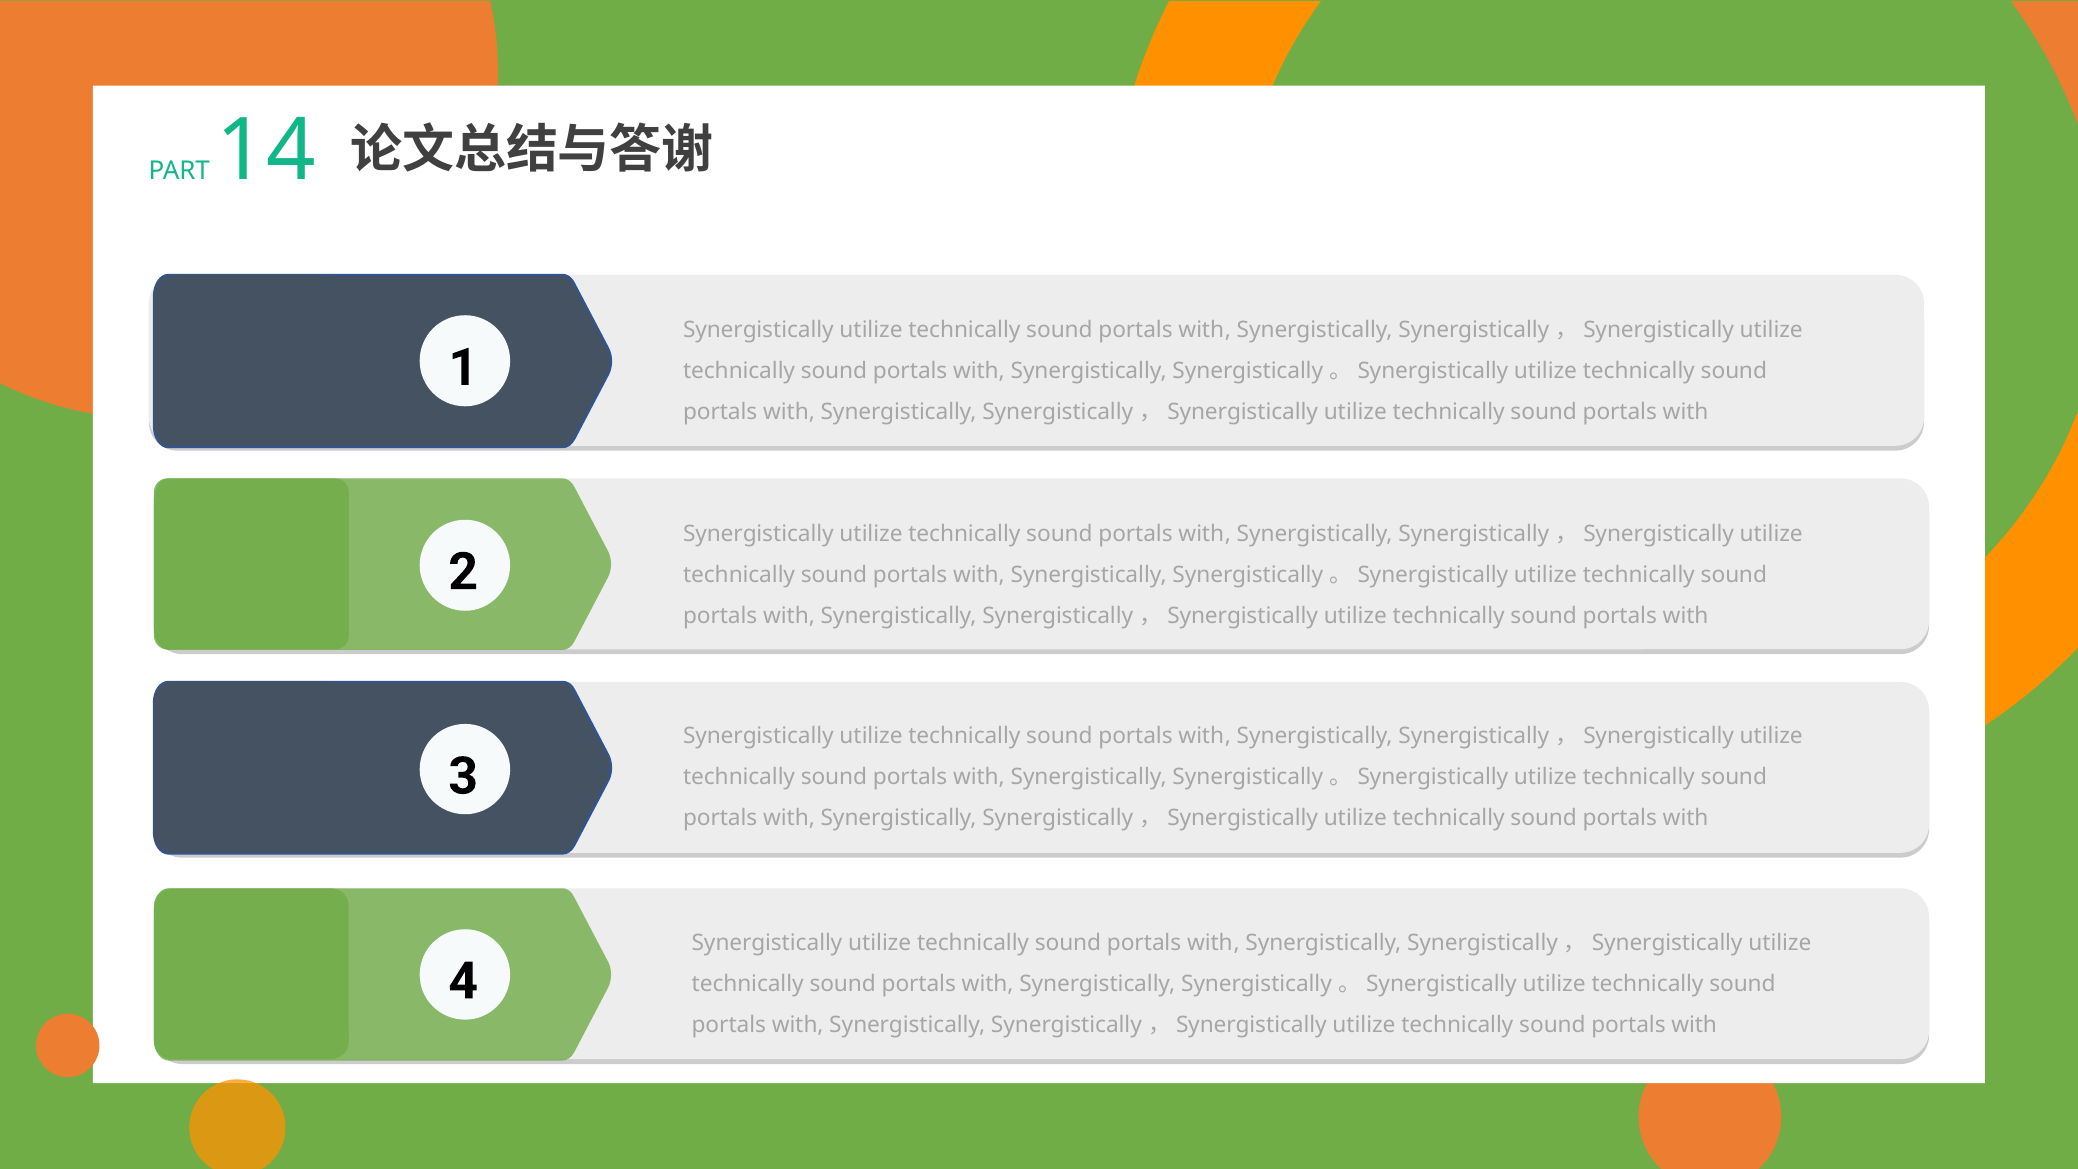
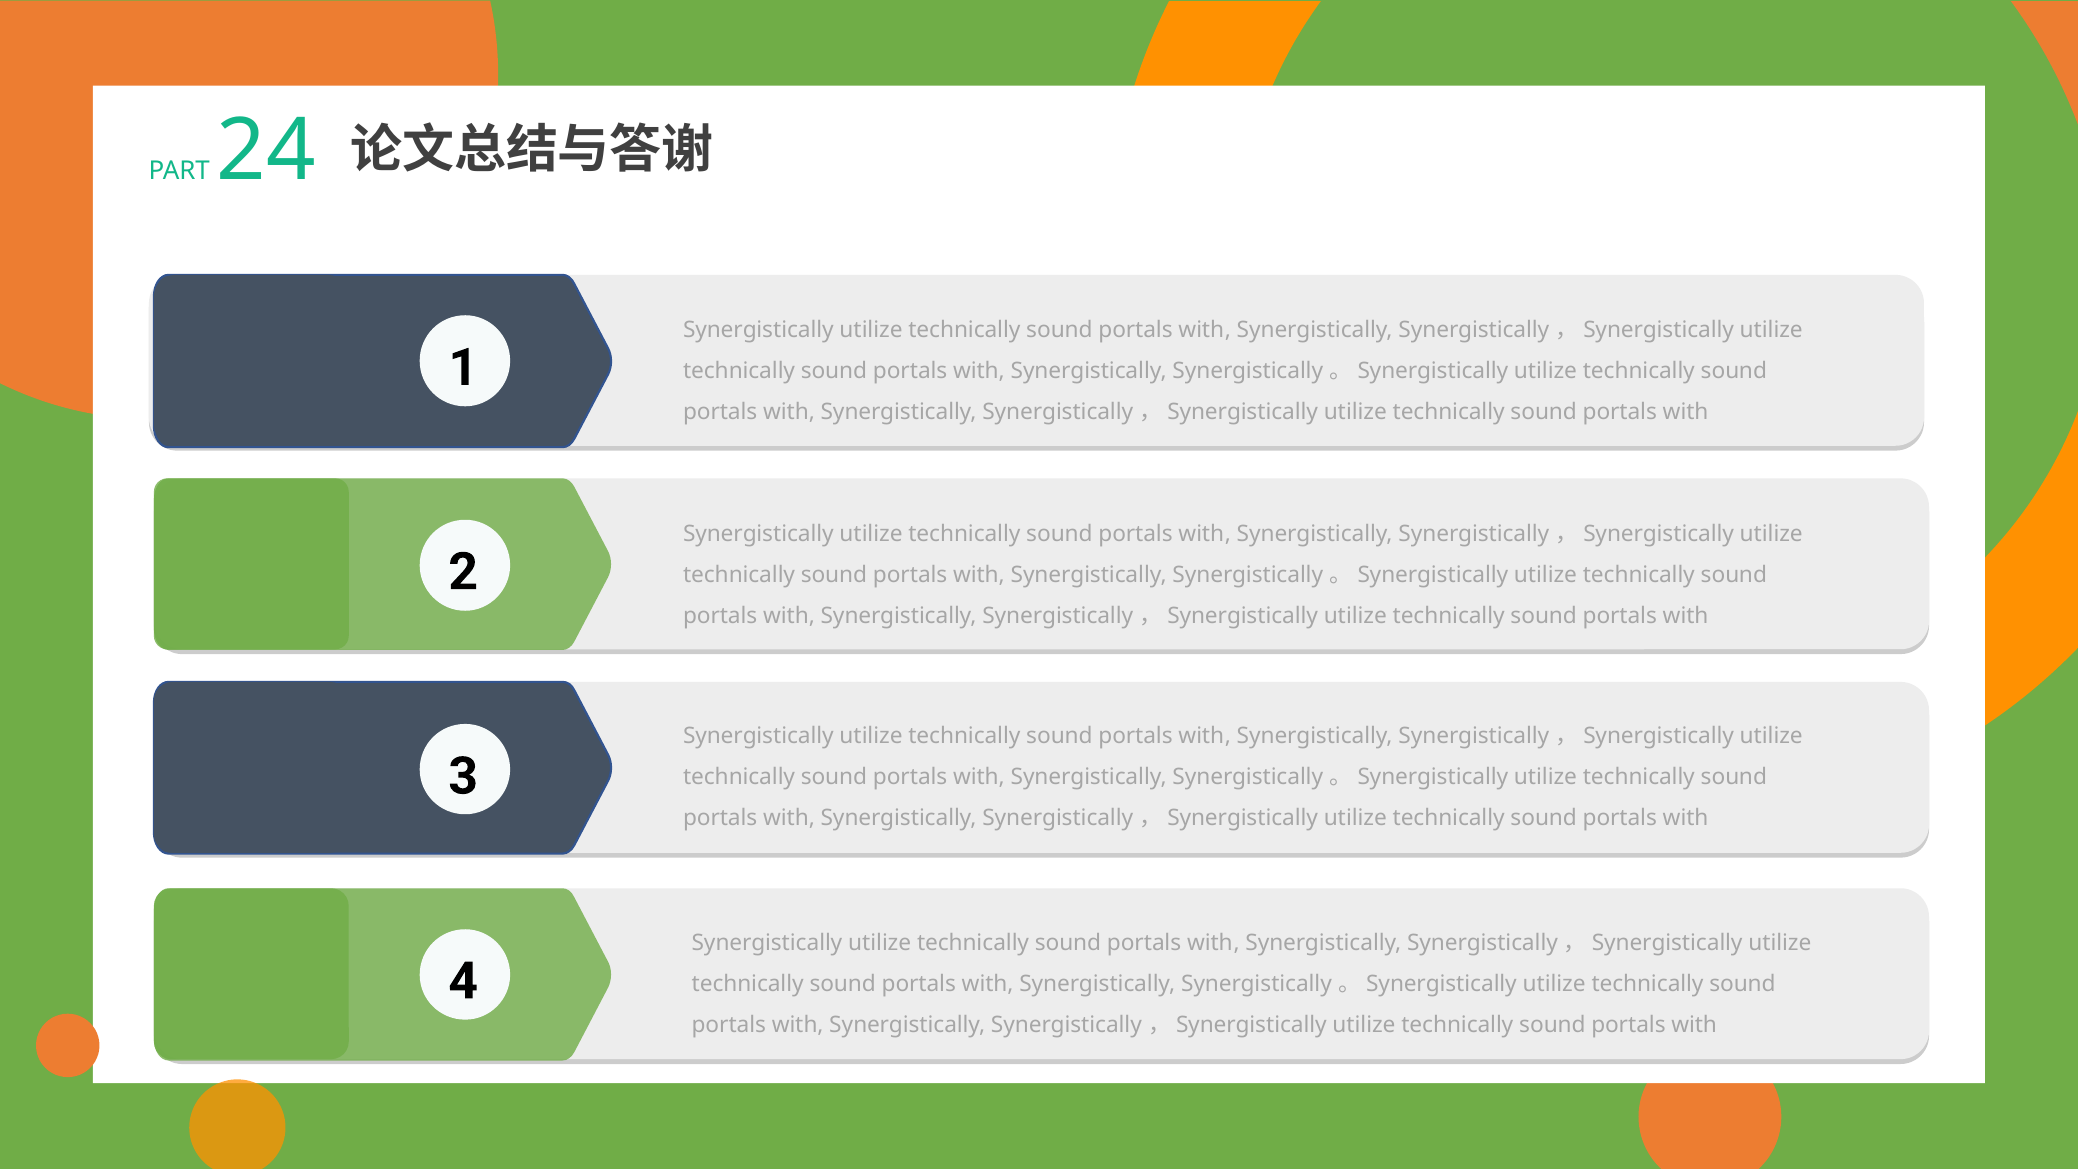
14: 14 -> 24 (266, 151)
